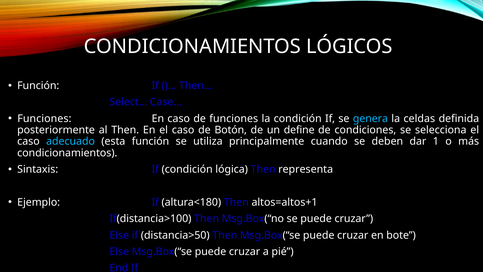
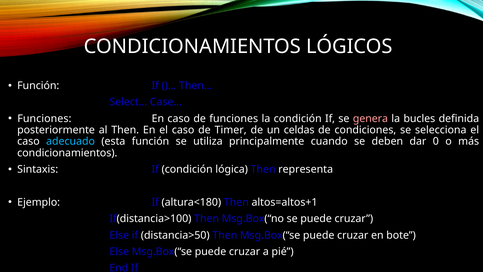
genera colour: light blue -> pink (370, 118)
celdas: celdas -> bucles (419, 118)
Botón: Botón -> Timer (231, 130)
define: define -> celdas (299, 130)
1: 1 -> 0 (436, 141)
